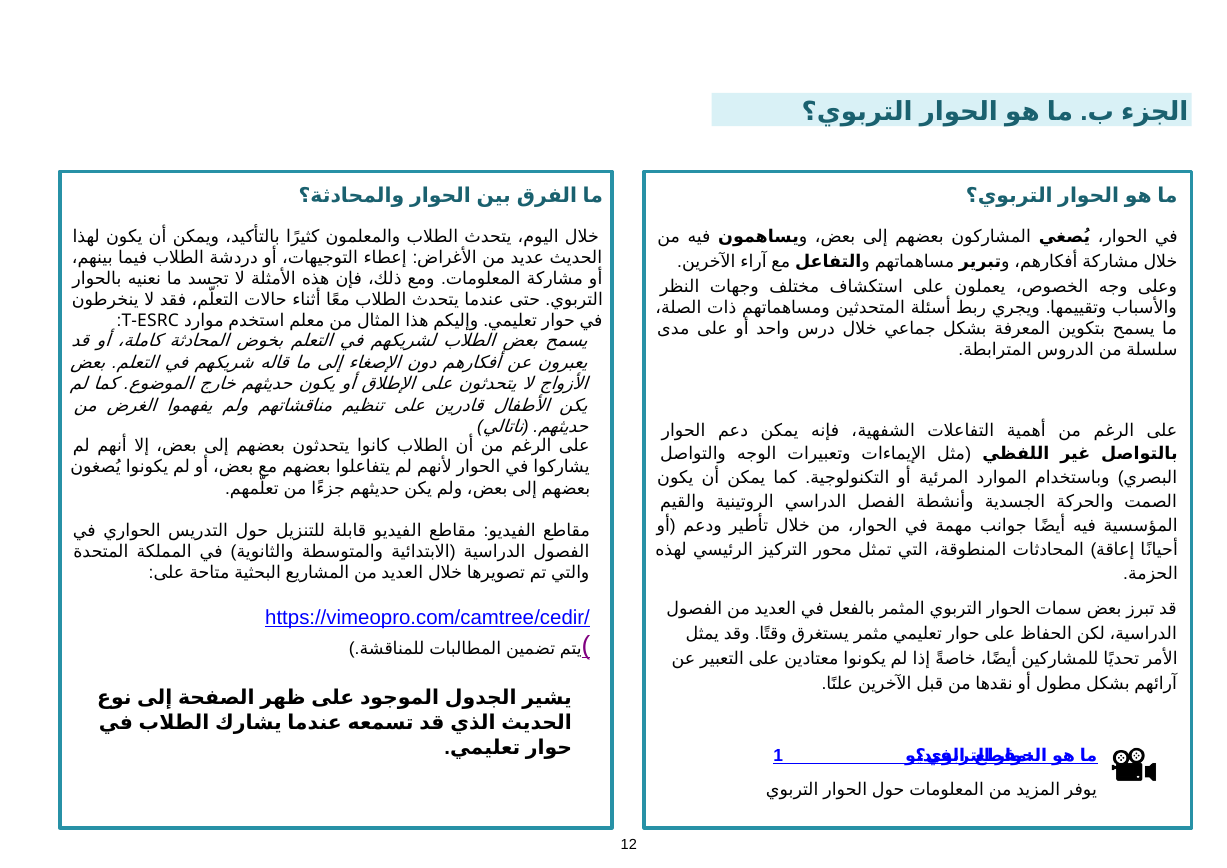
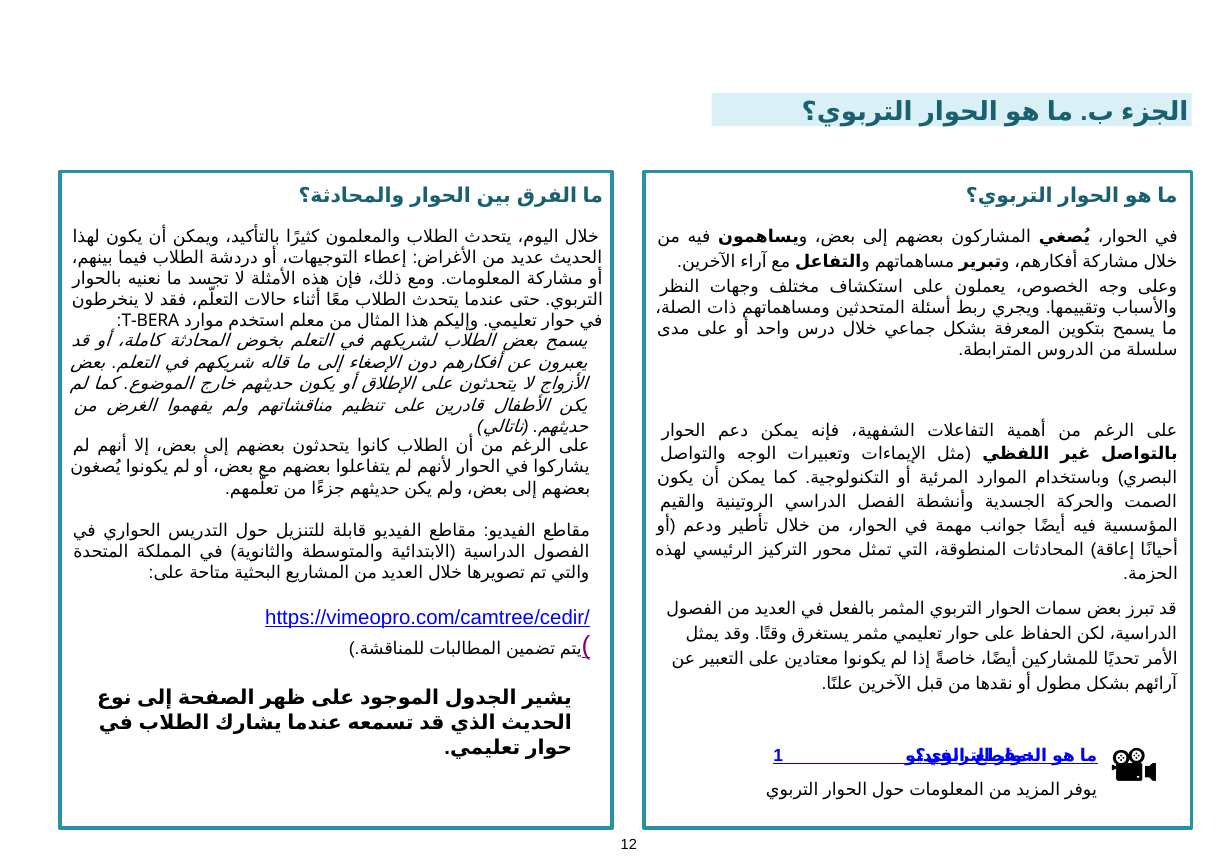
T-ESRC: T-ESRC -> T-BERA (150, 321)
